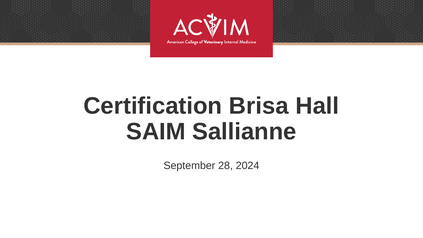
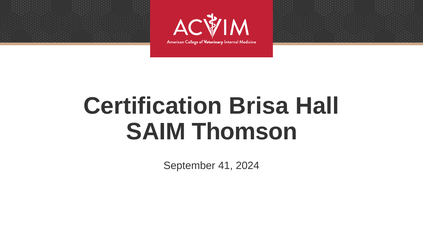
Sallianne: Sallianne -> Thomson (245, 132)
28: 28 -> 41 (226, 166)
